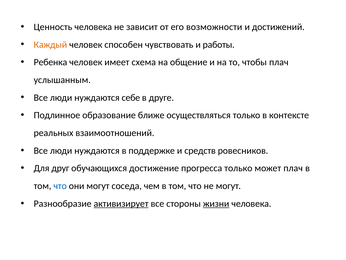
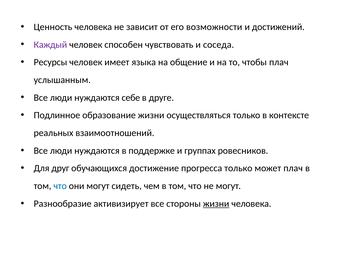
Каждый colour: orange -> purple (50, 45)
работы: работы -> соседа (219, 45)
Ребенка: Ребенка -> Ресурсы (50, 62)
схема: схема -> языка (144, 62)
образование ближе: ближе -> жизни (151, 115)
средств: средств -> группах (200, 150)
соседа: соседа -> сидеть (127, 186)
активизирует underline: present -> none (121, 203)
